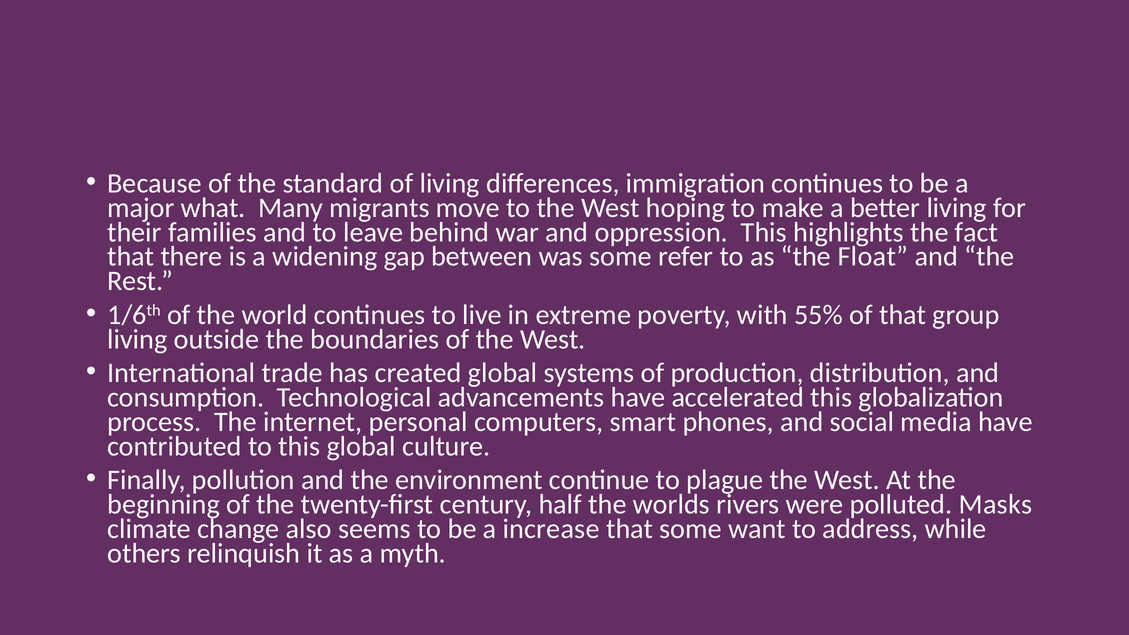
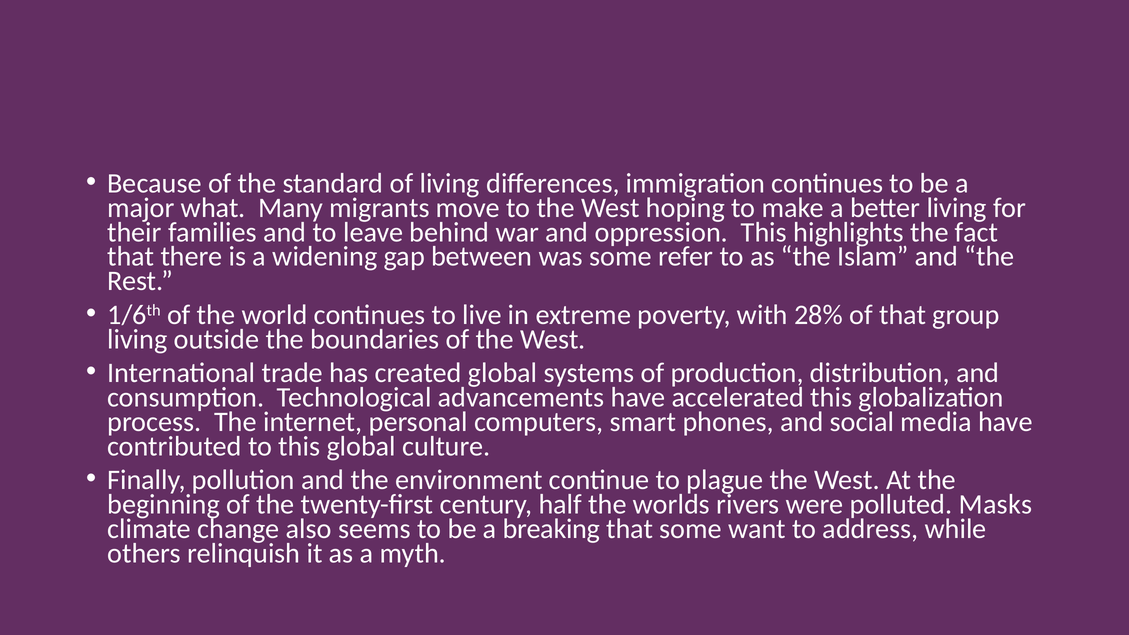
Float: Float -> Islam (873, 257)
55%: 55% -> 28% (819, 315)
increase: increase -> breaking (551, 529)
